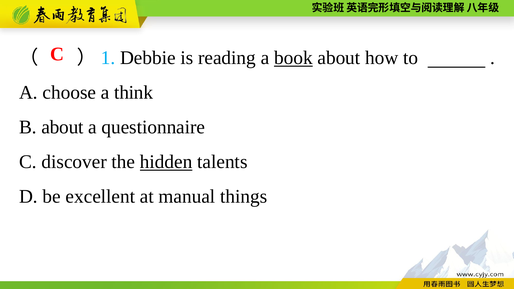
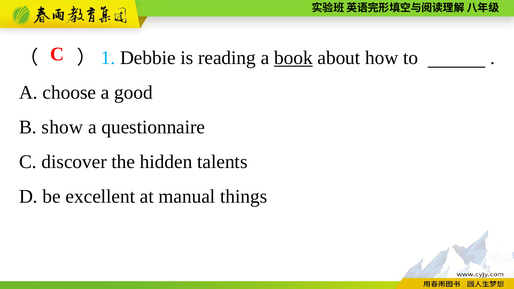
think: think -> good (134, 93)
B about: about -> show (62, 127)
hidden underline: present -> none (166, 162)
